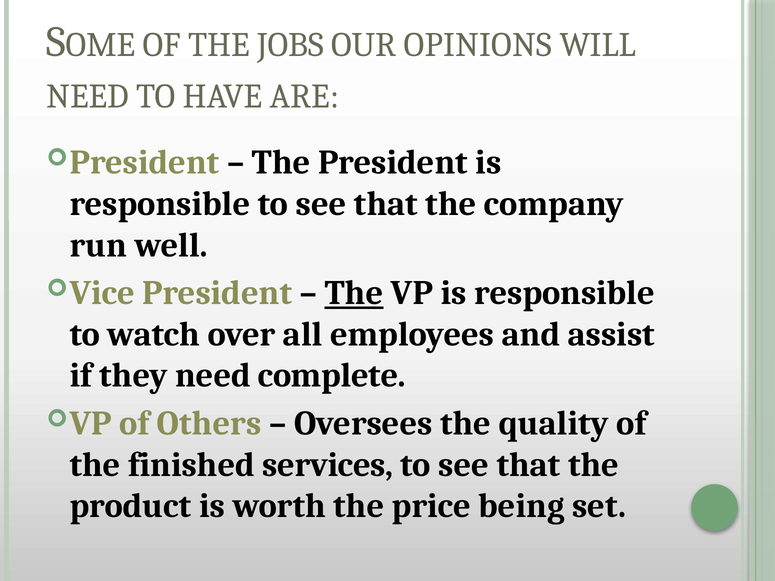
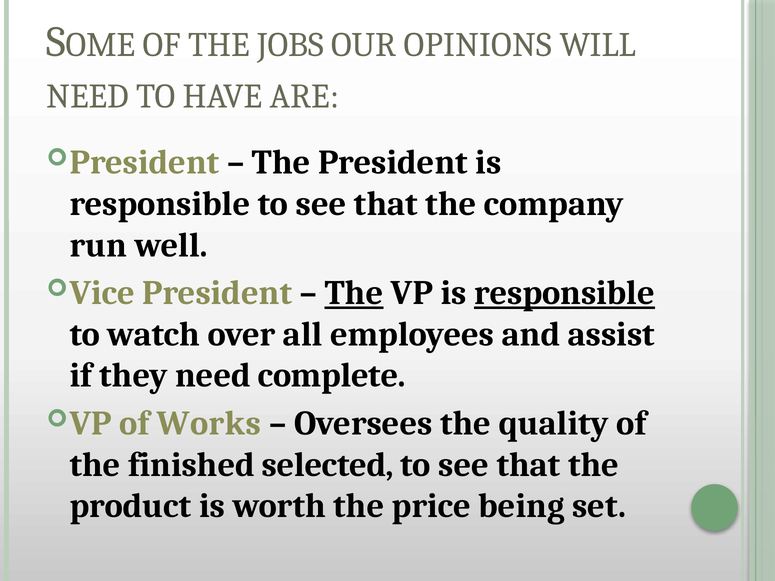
responsible underline: none -> present (564, 293)
Others: Others -> Works (209, 424)
services: services -> selected (328, 465)
